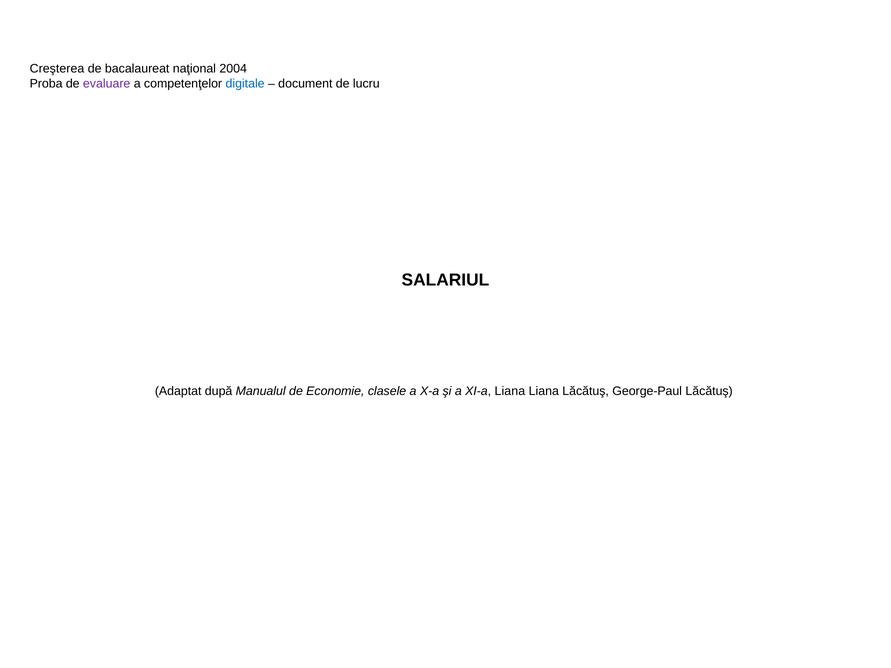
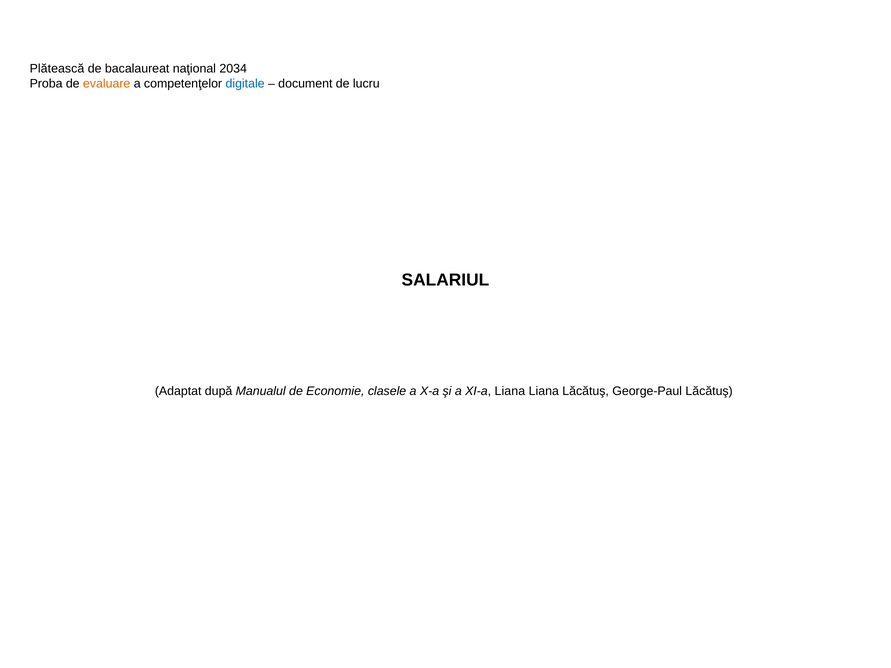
Creşterea: Creşterea -> Plătească (57, 69)
2004: 2004 -> 2034 (233, 69)
evaluare colour: purple -> orange (107, 83)
